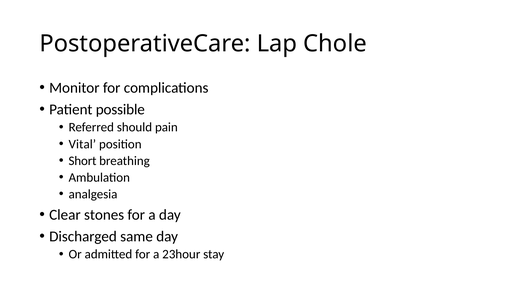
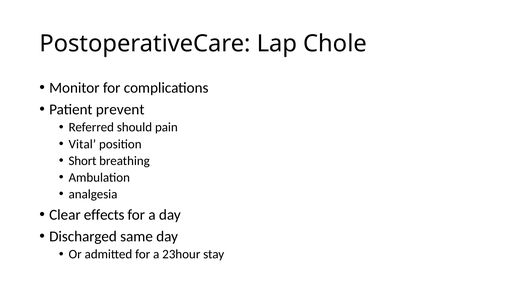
possible: possible -> prevent (120, 109)
stones: stones -> effects (104, 214)
